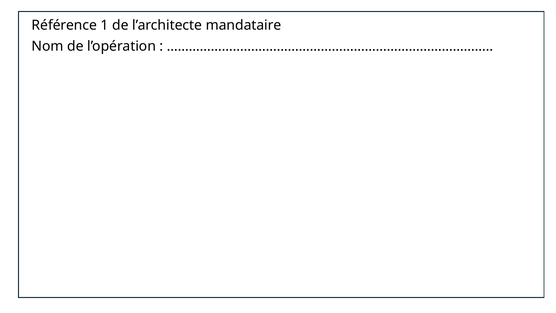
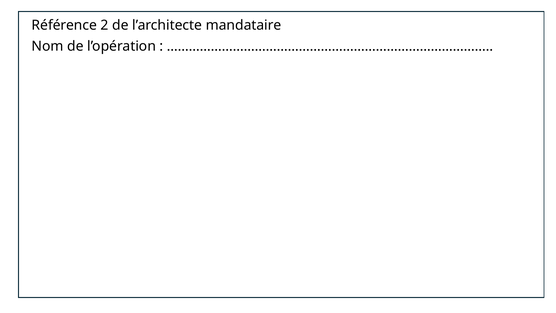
1: 1 -> 2 (105, 25)
